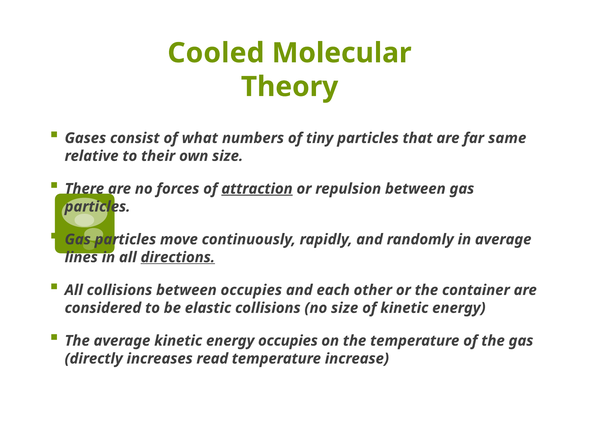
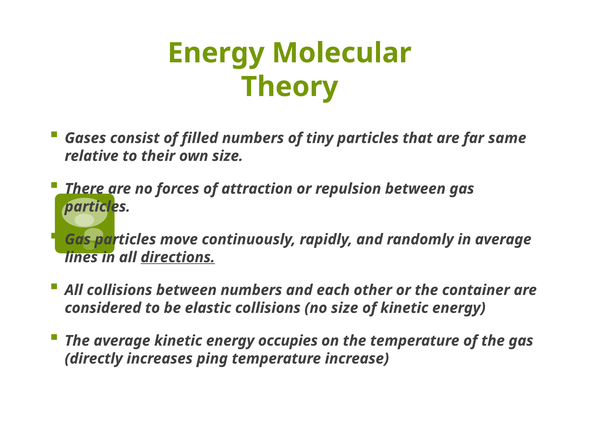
Cooled: Cooled -> Energy (216, 53)
what: what -> filled (200, 138)
attraction underline: present -> none (257, 189)
between occupies: occupies -> numbers (251, 290)
read: read -> ping (212, 359)
